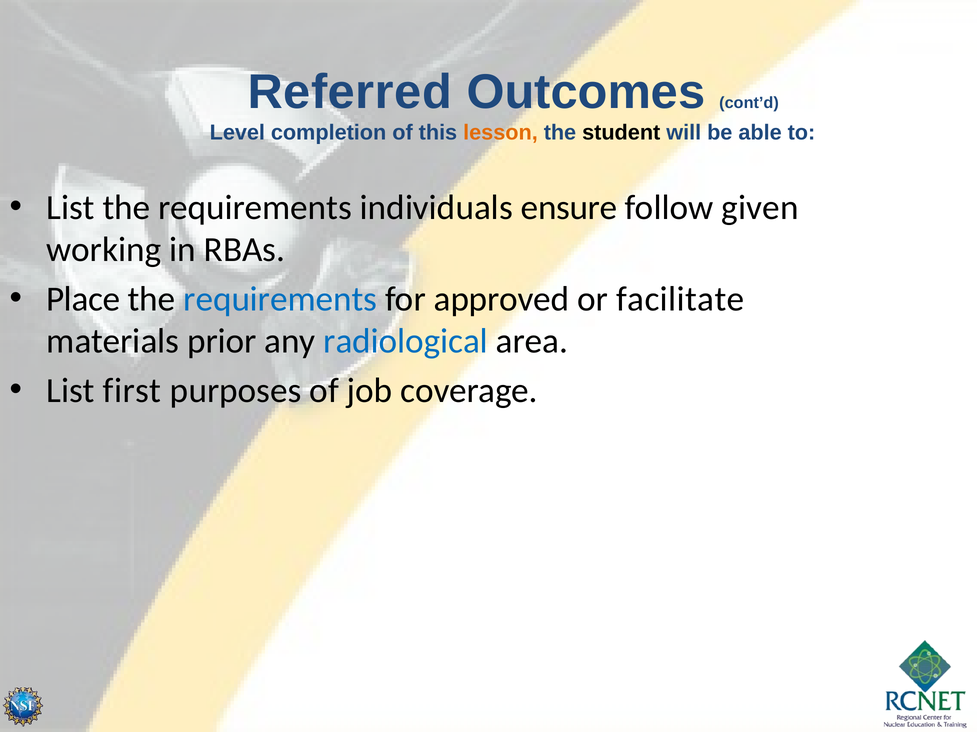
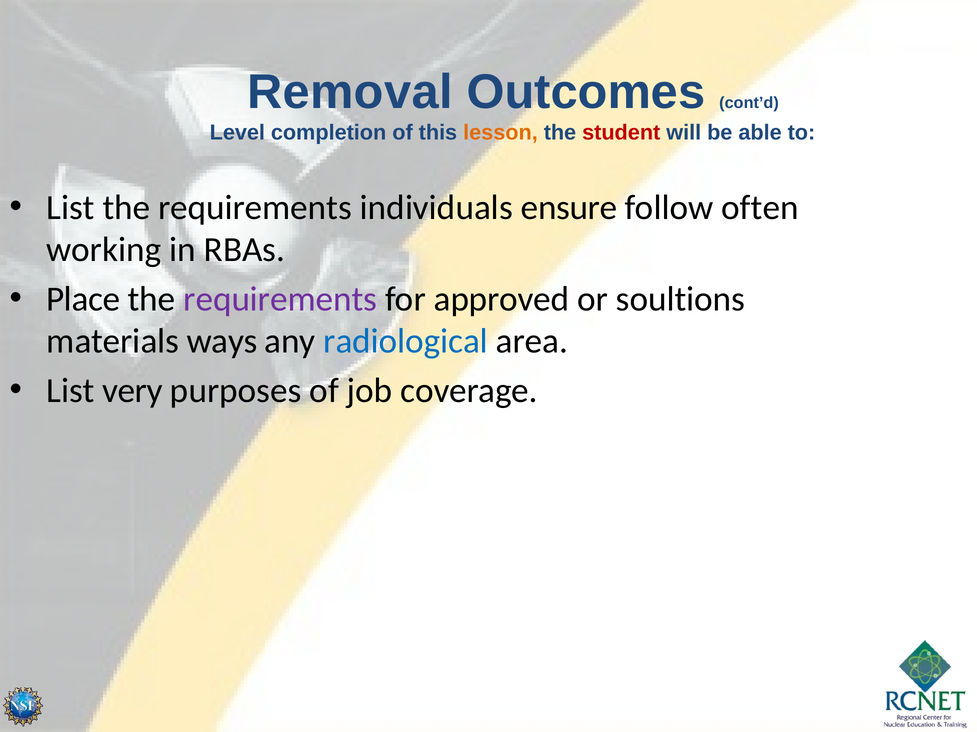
Referred: Referred -> Removal (350, 92)
student colour: black -> red (621, 133)
given: given -> often (760, 208)
requirements colour: blue -> purple (280, 299)
facilitate: facilitate -> soultions (680, 299)
prior: prior -> ways (222, 342)
first: first -> very (132, 391)
